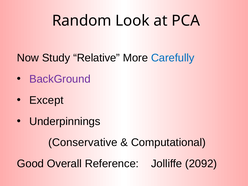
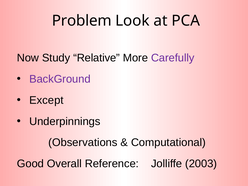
Random: Random -> Problem (82, 21)
Carefully colour: blue -> purple (173, 58)
Conservative: Conservative -> Observations (83, 143)
2092: 2092 -> 2003 (201, 164)
